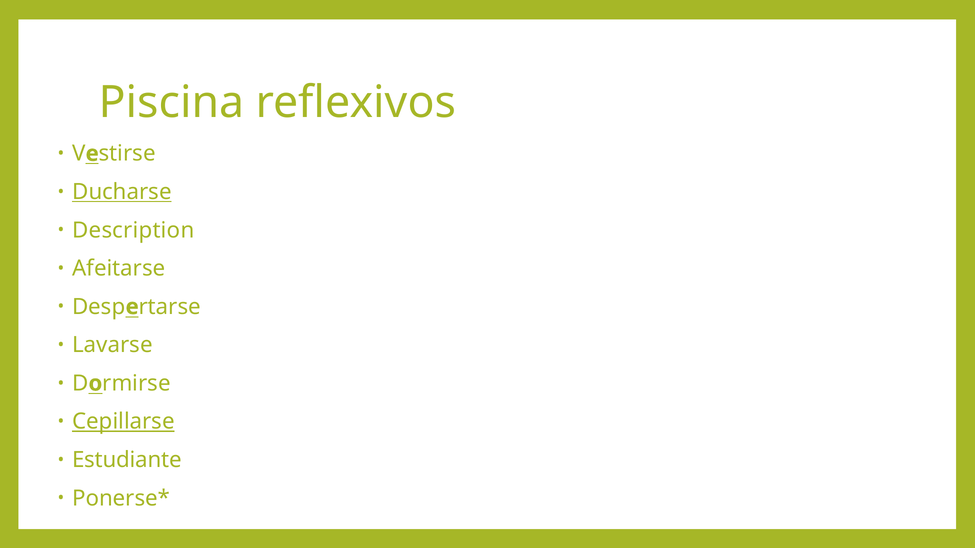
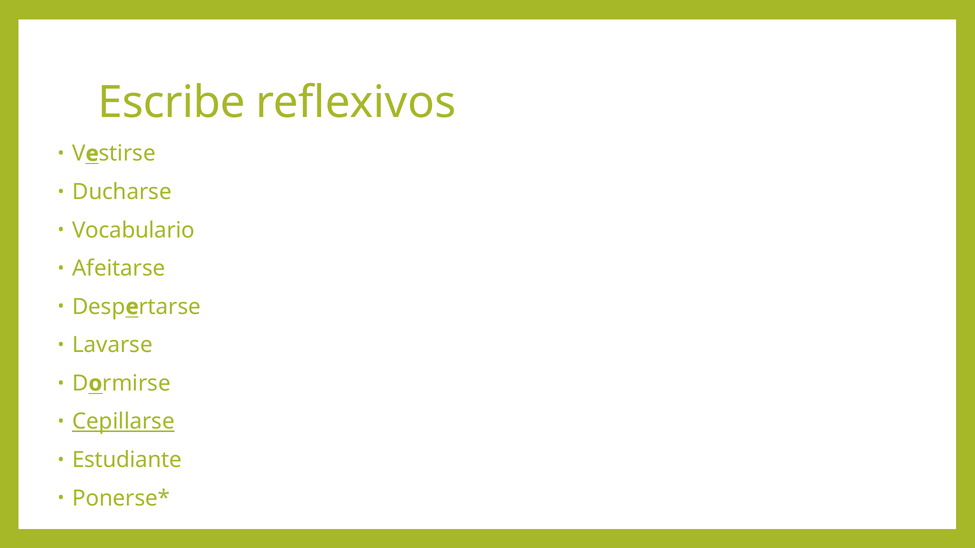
Piscina: Piscina -> Escribe (172, 103)
Ducharse underline: present -> none (122, 192)
Description: Description -> Vocabulario (133, 230)
